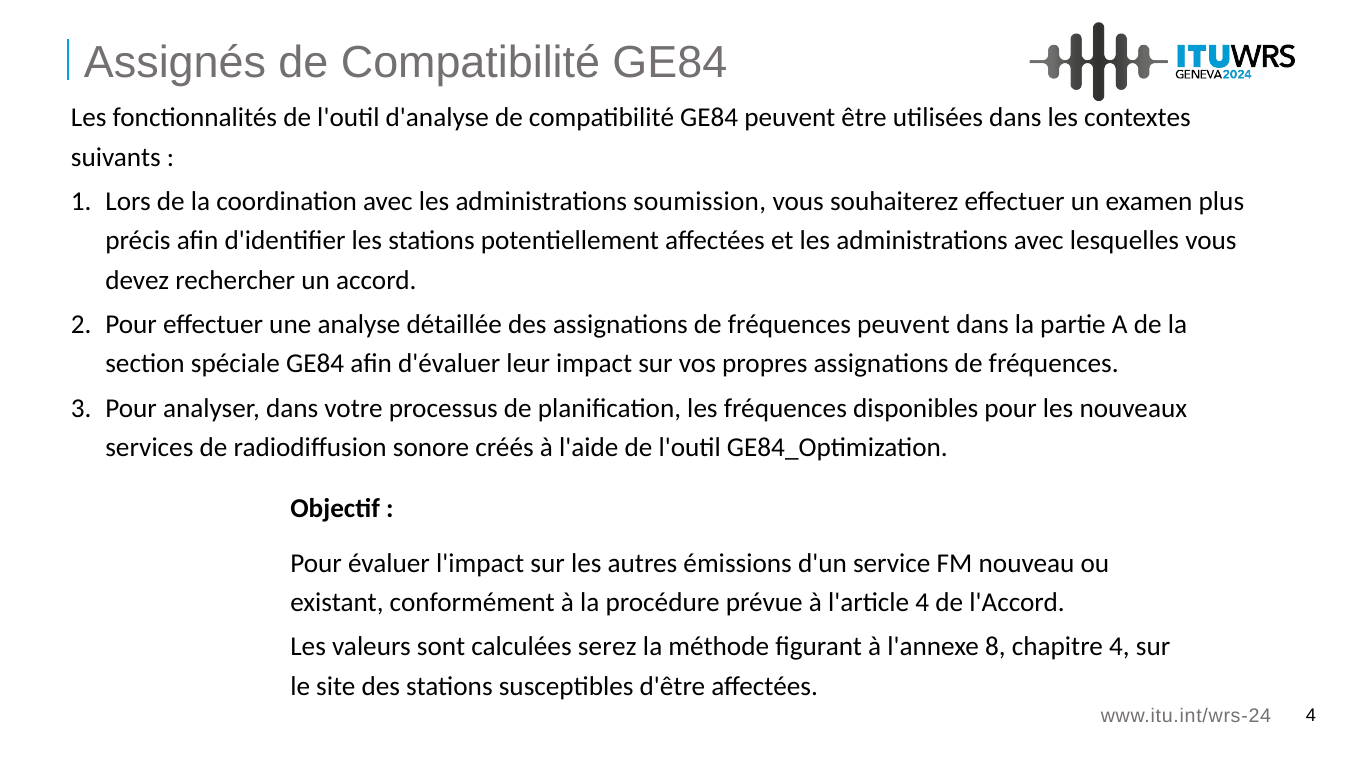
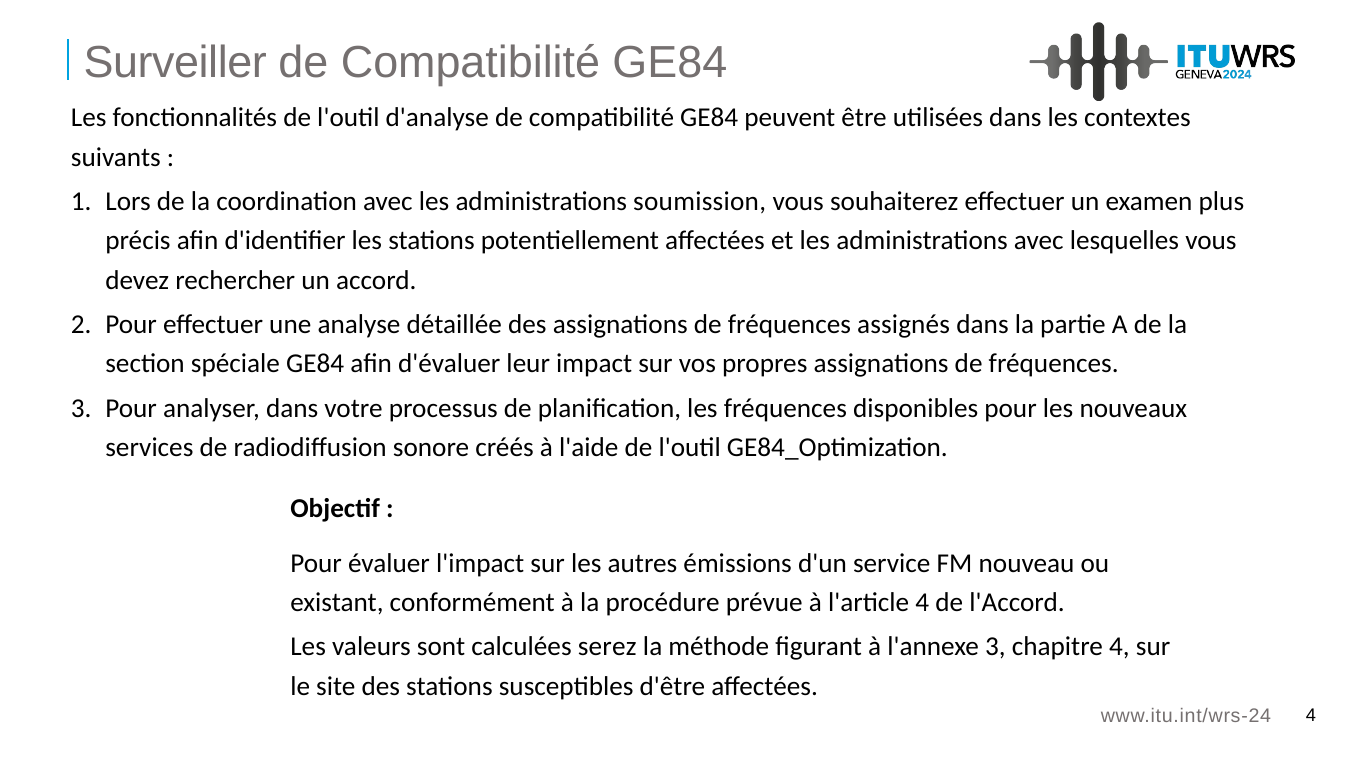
Assignés: Assignés -> Surveiller (175, 63)
fréquences peuvent: peuvent -> assignés (904, 325)
l'annexe 8: 8 -> 3 (995, 647)
